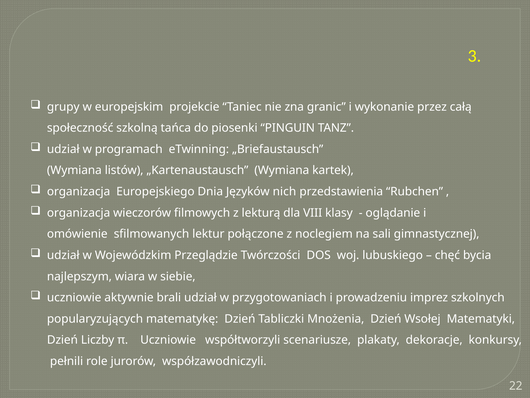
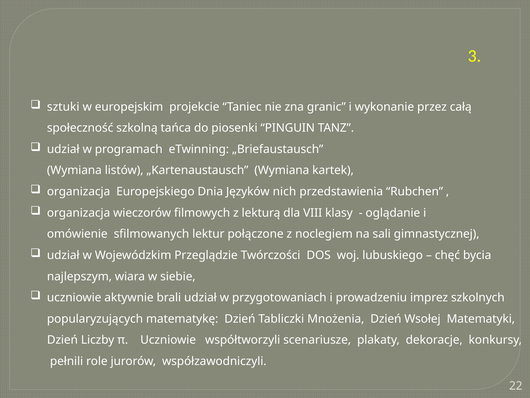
grupy: grupy -> sztuki (63, 107)
